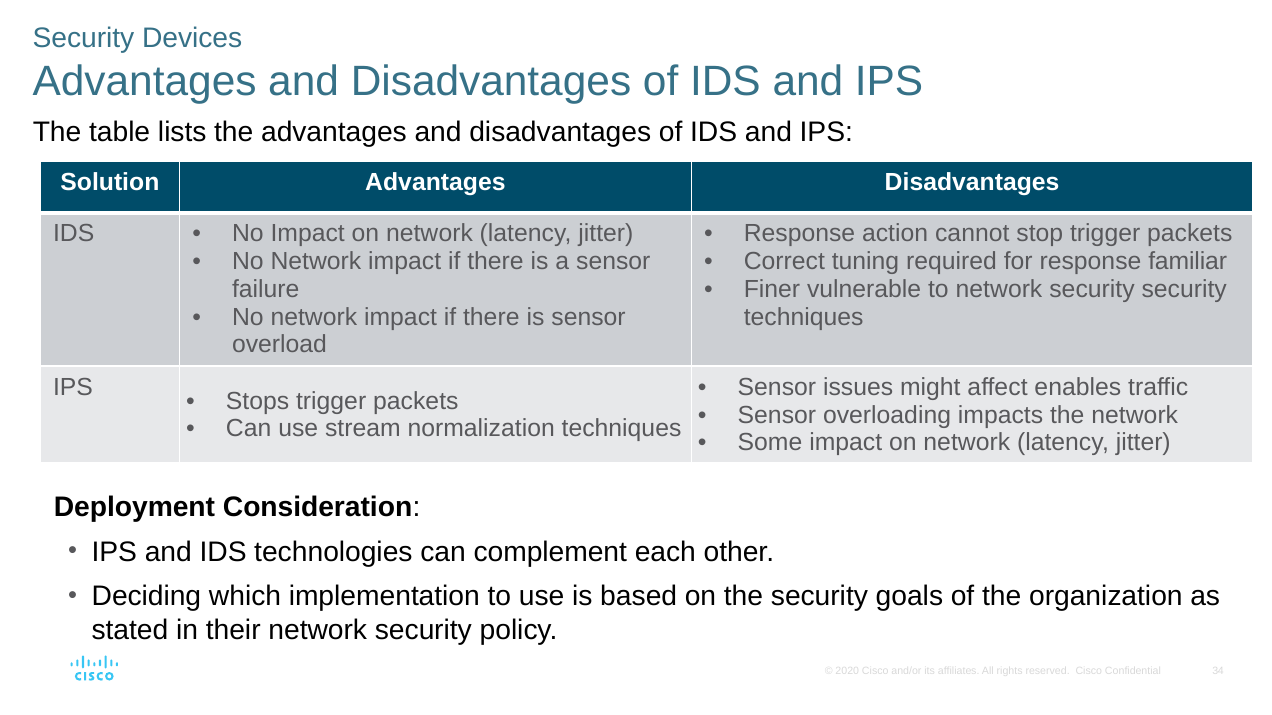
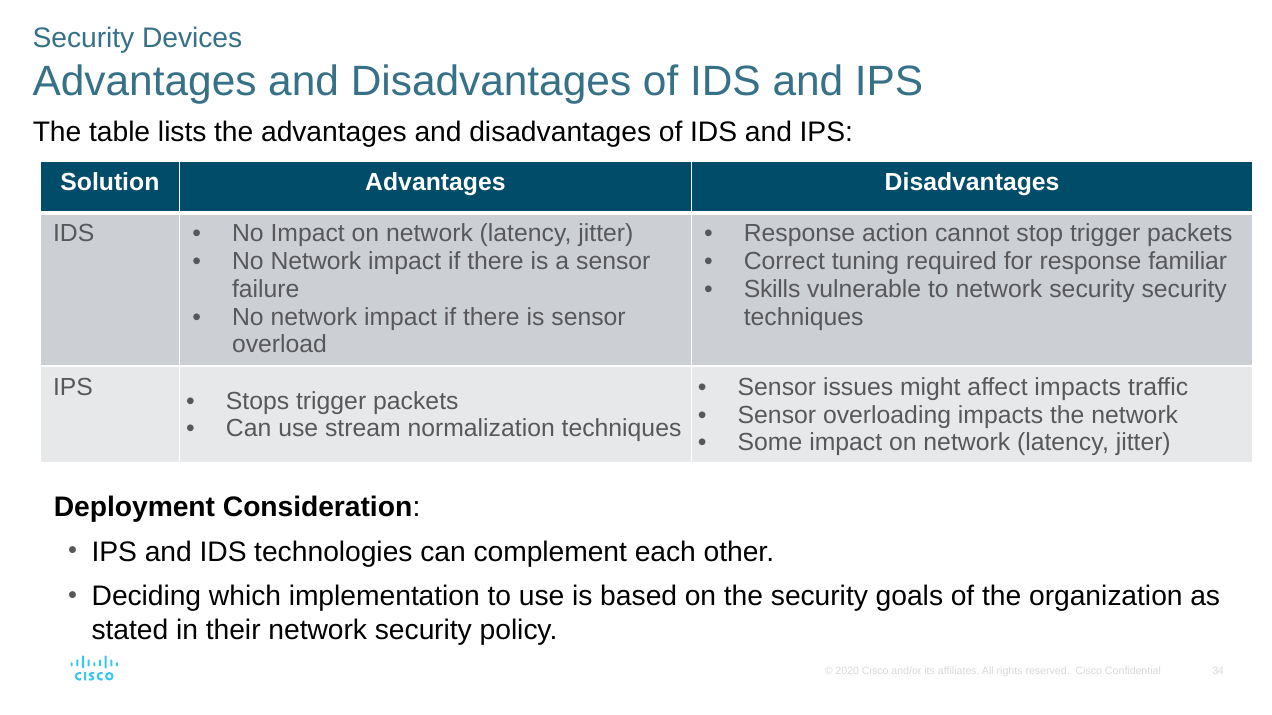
Finer: Finer -> Skills (772, 289)
affect enables: enables -> impacts (1078, 387)
